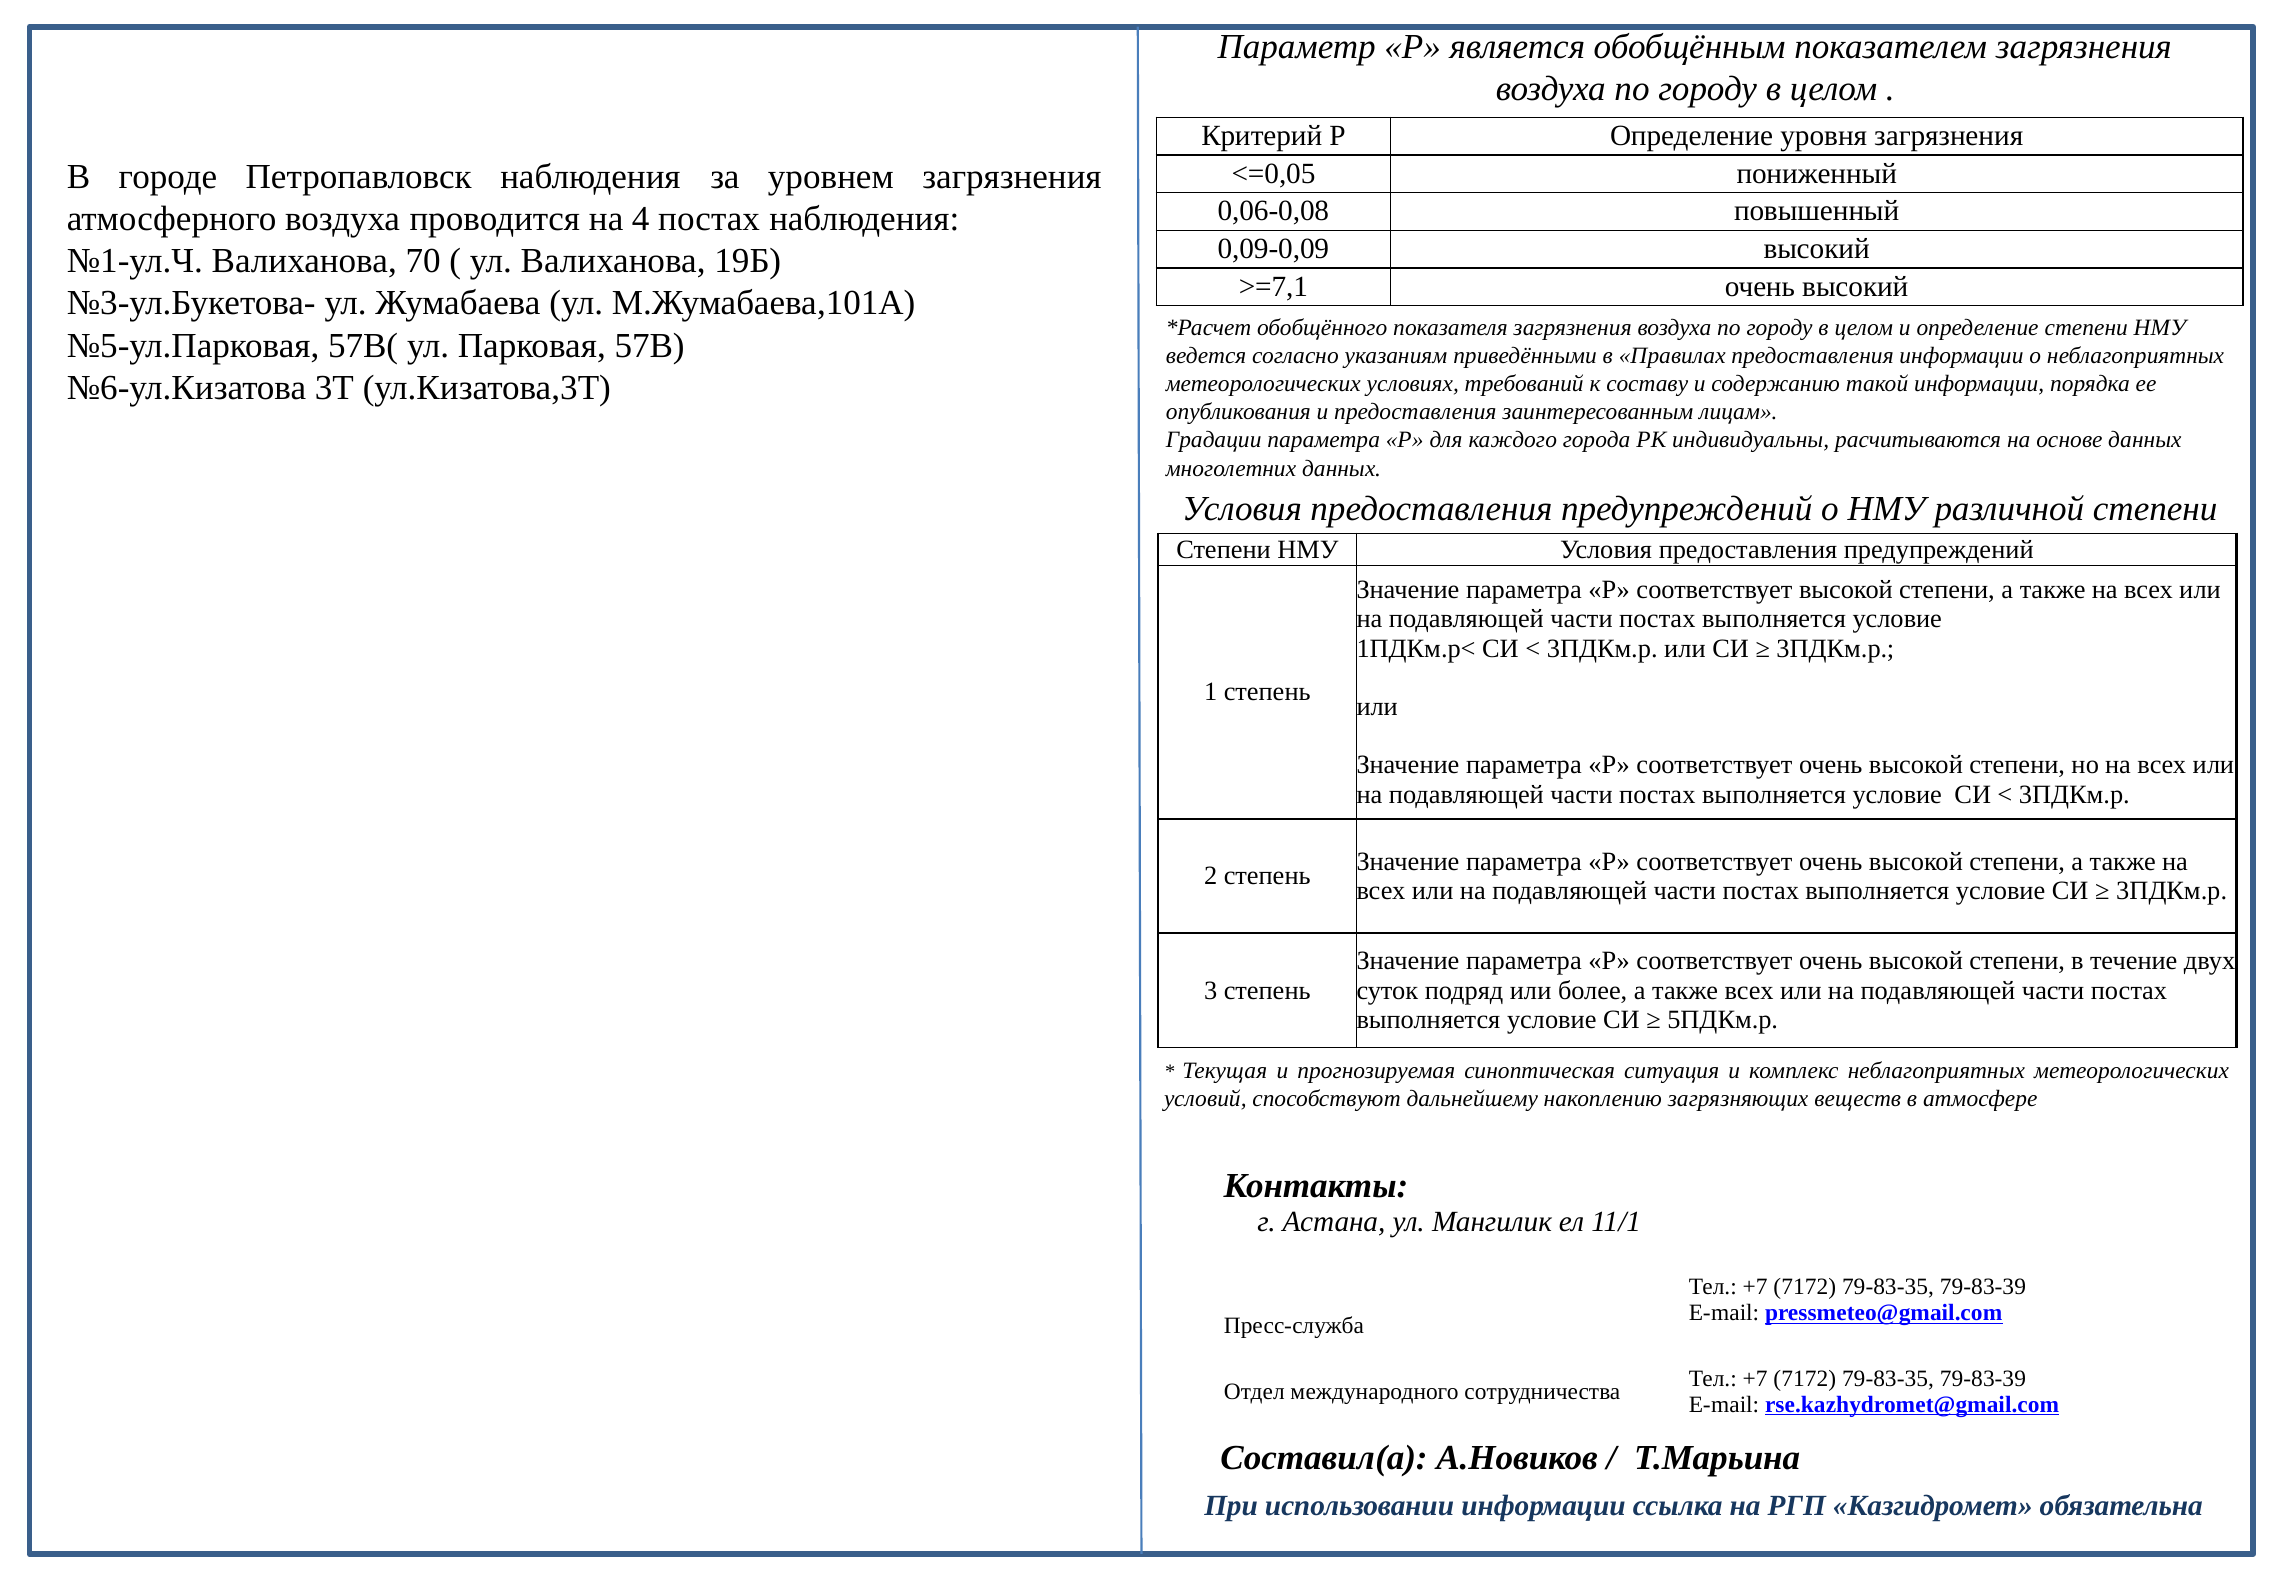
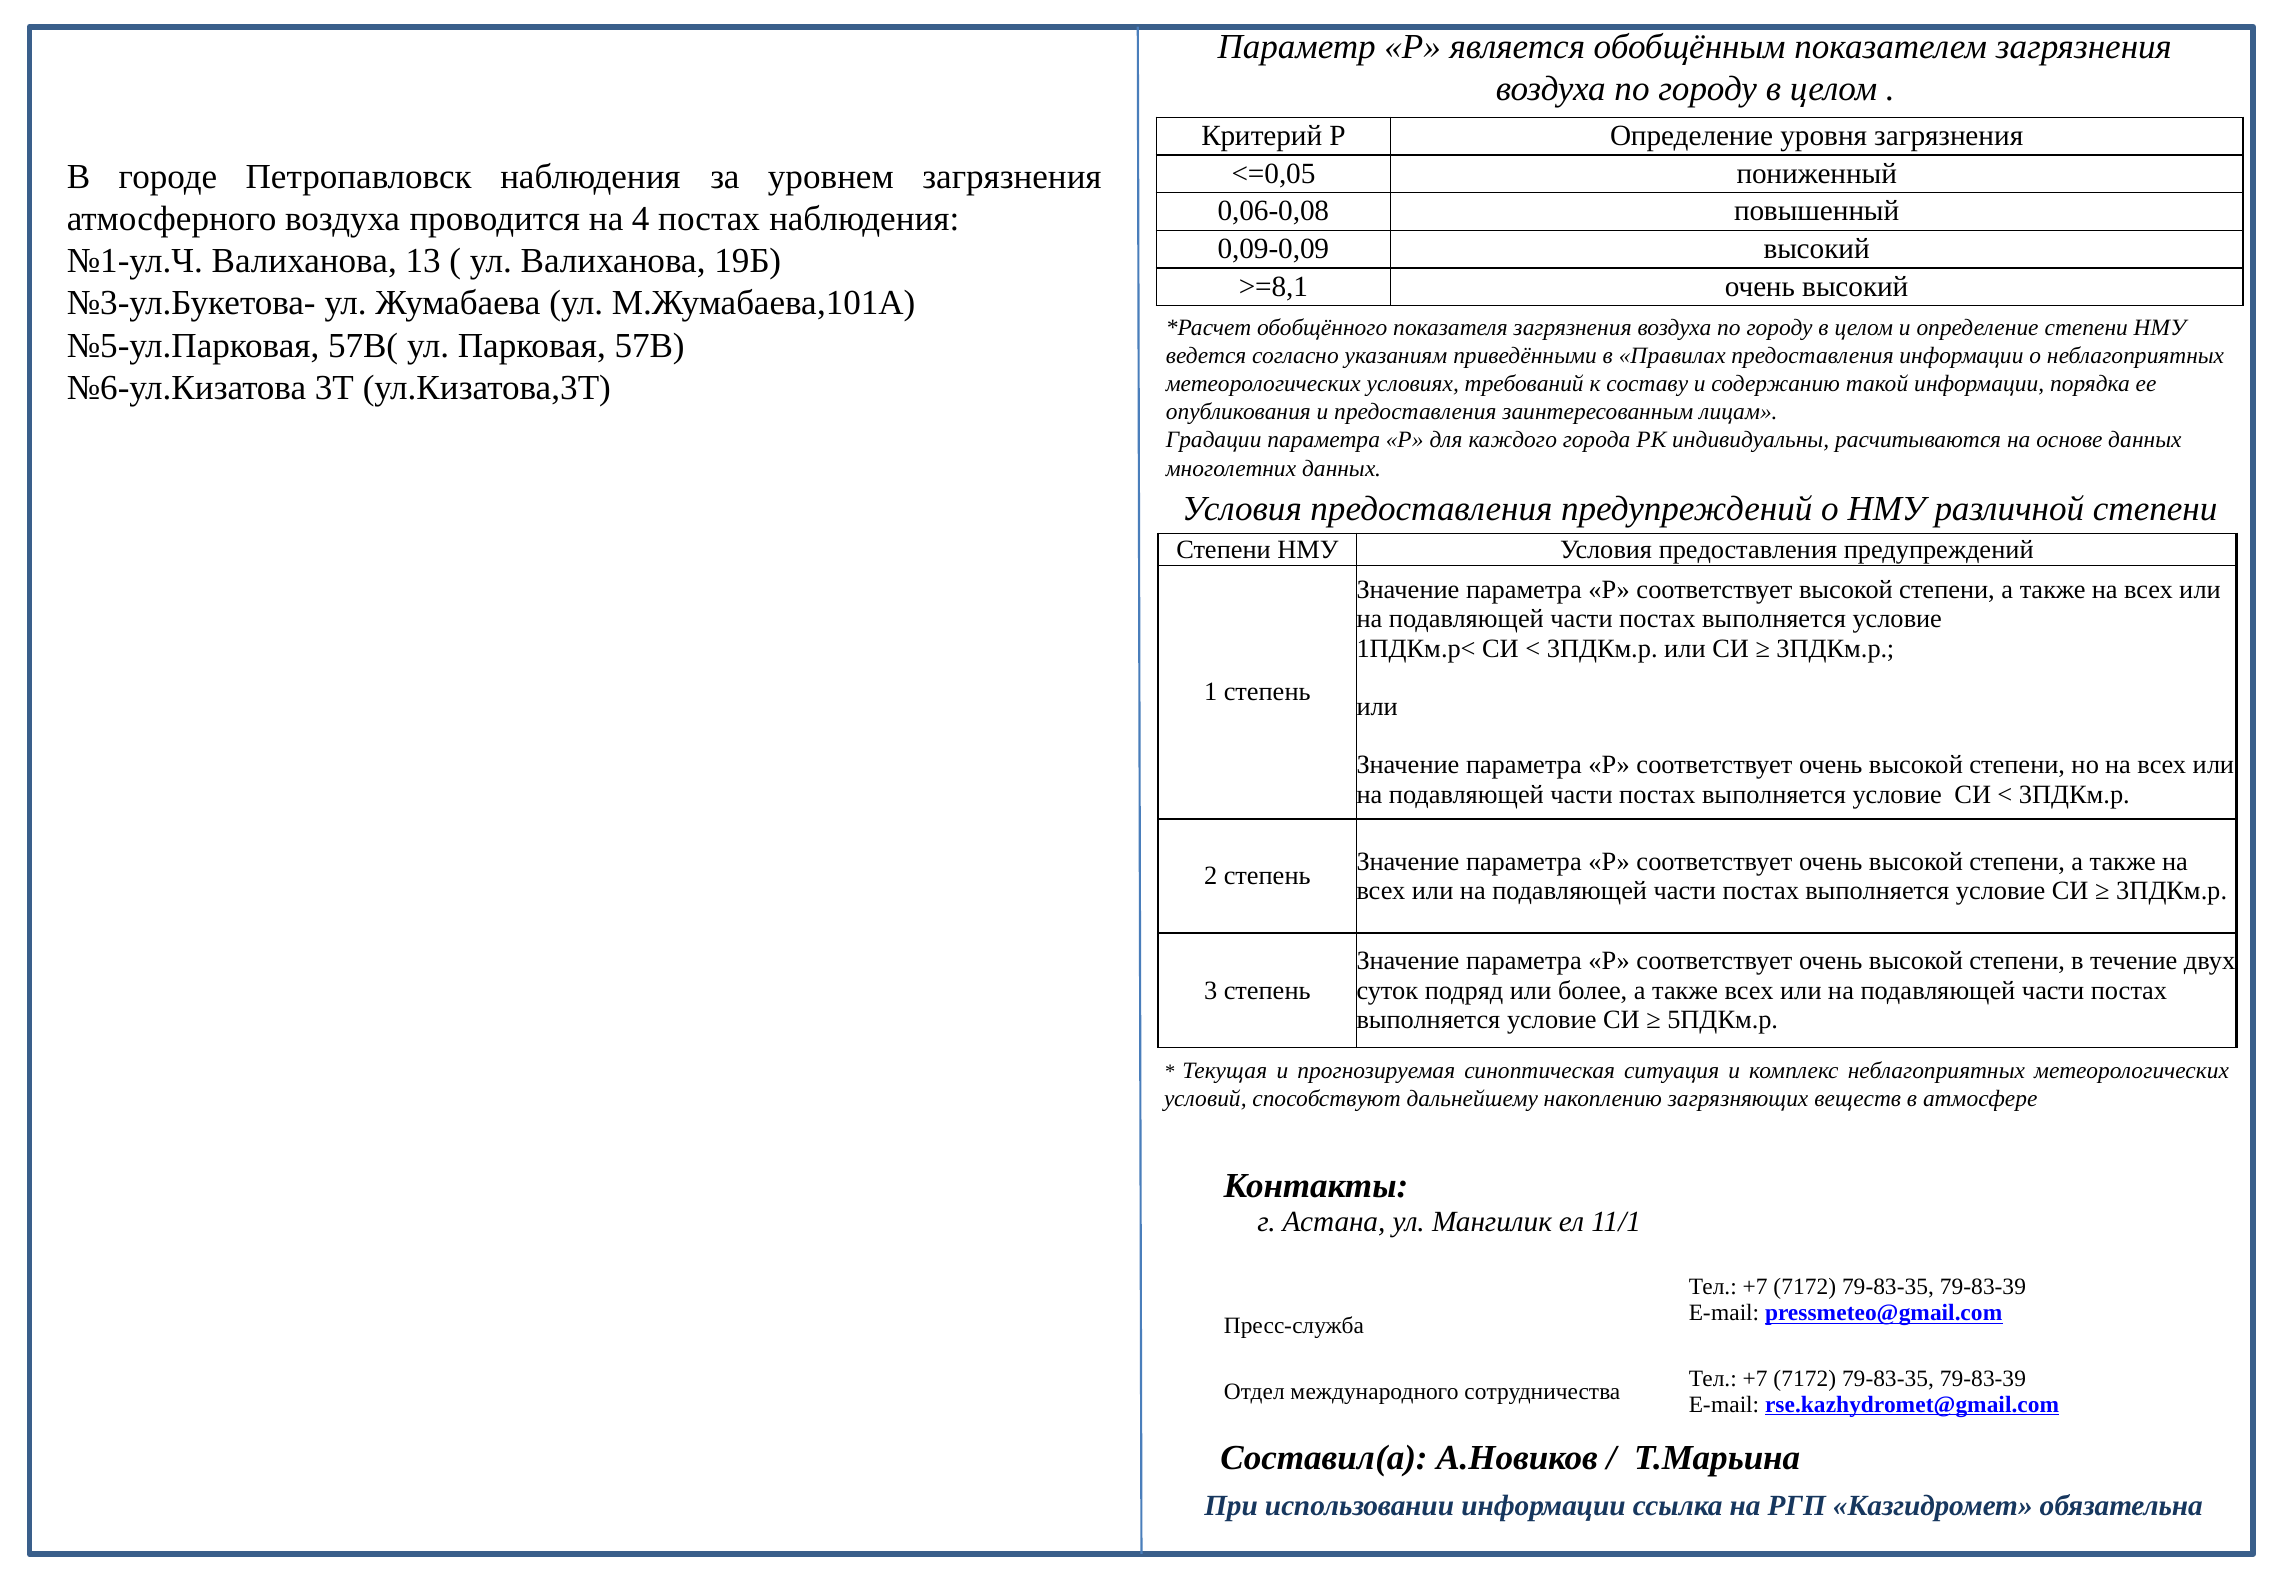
70: 70 -> 13 (423, 261)
>=7,1: >=7,1 -> >=8,1 (1273, 286)
